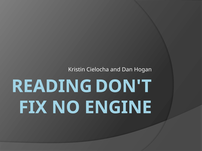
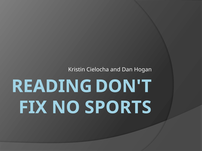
ENGINE: ENGINE -> SPORTS (118, 108)
